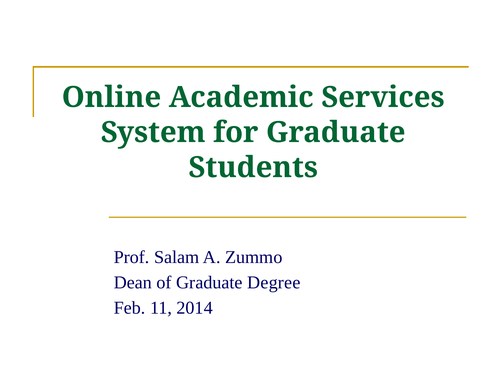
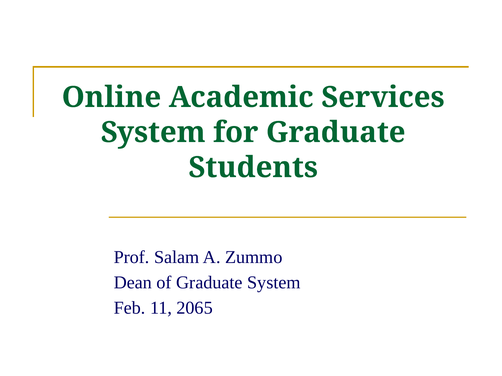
Graduate Degree: Degree -> System (274, 283)
2014: 2014 -> 2065 (195, 308)
